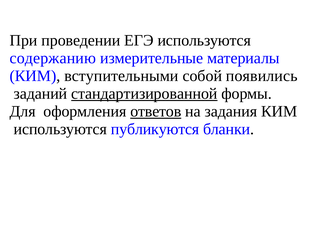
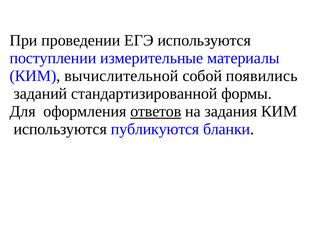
содержанию: содержанию -> поступлении (53, 58)
вступительными: вступительными -> вычислительной (121, 76)
стандартизированной underline: present -> none (144, 94)
